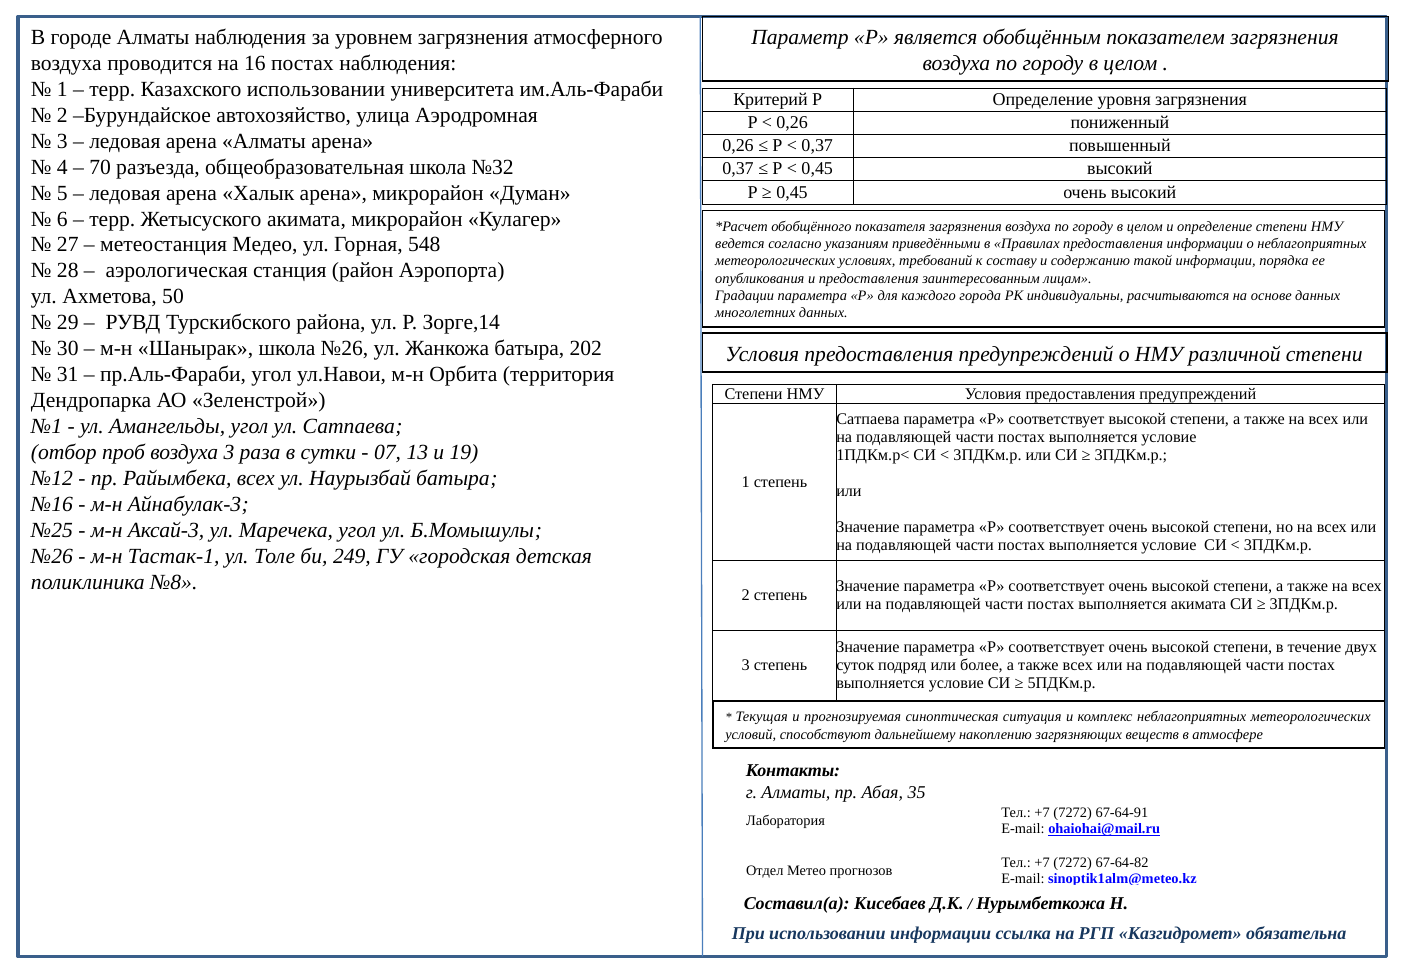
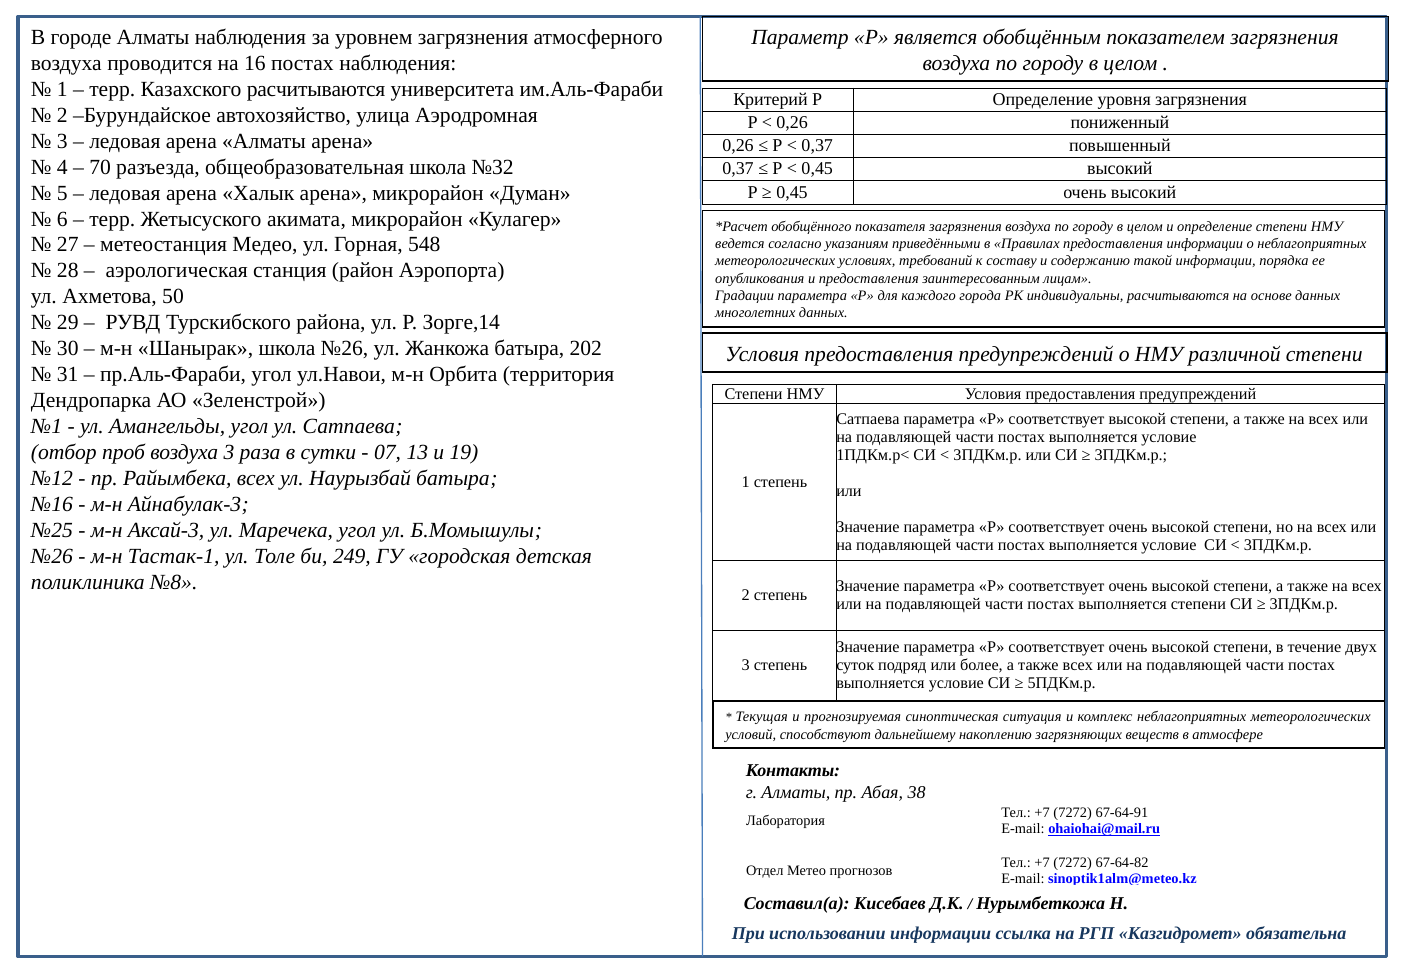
Казахского использовании: использовании -> расчитываются (316, 89)
выполняется акимата: акимата -> степени (1198, 604)
35: 35 -> 38 (917, 792)
